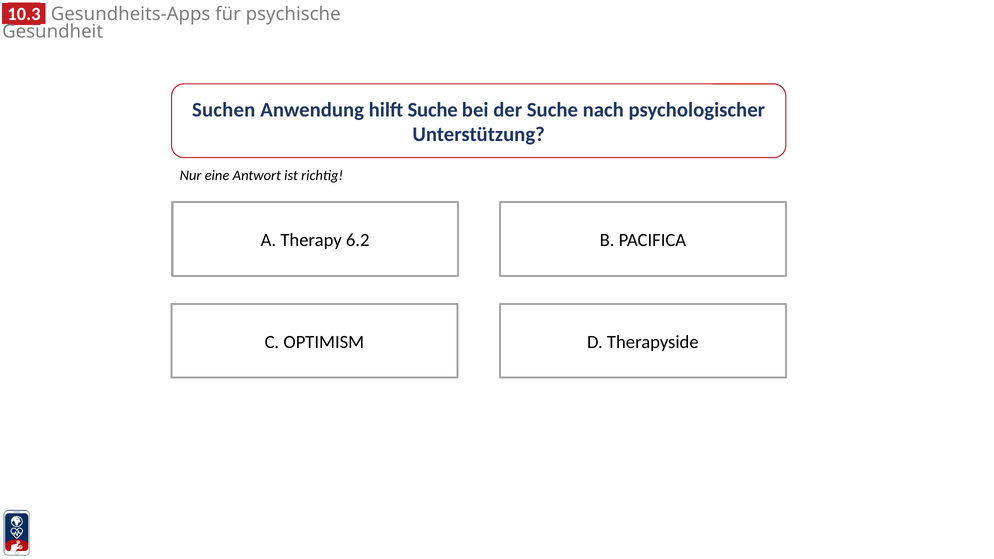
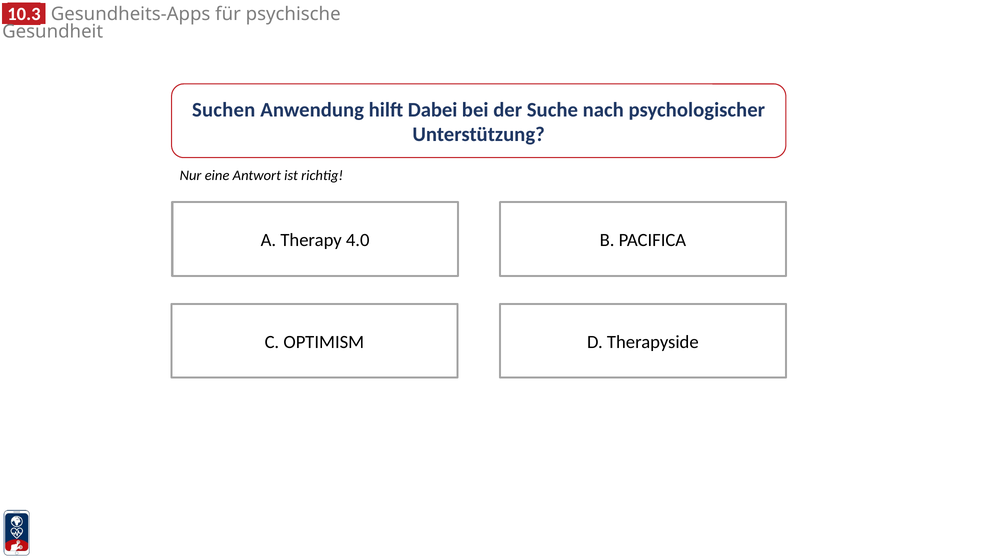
hilft Suche: Suche -> Dabei (433, 110)
6.2: 6.2 -> 4.0 (358, 240)
